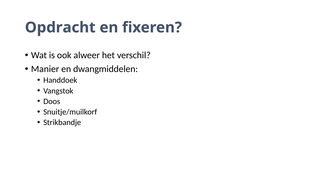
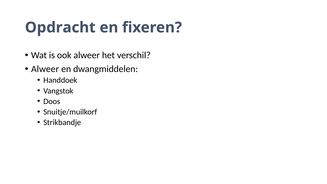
Manier: Manier -> Alweer (45, 69)
